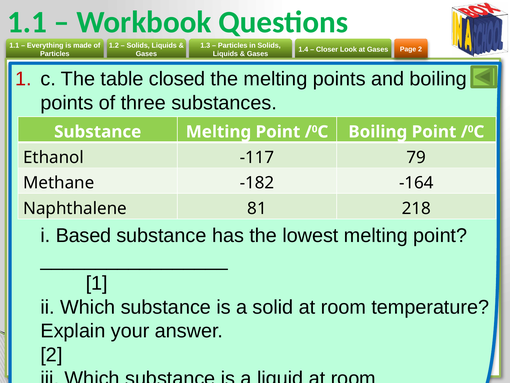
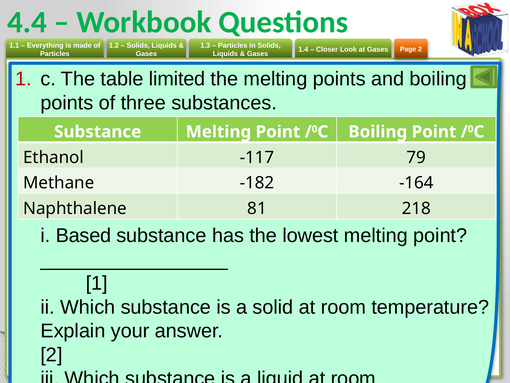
1.1: 1.1 -> 4.4 (27, 22)
closed: closed -> limited (177, 79)
